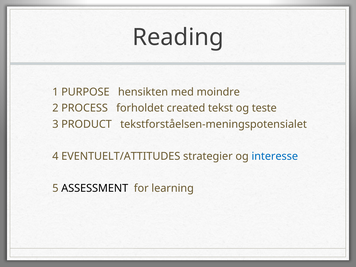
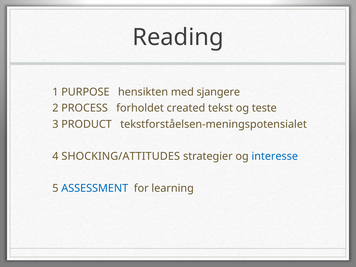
moindre: moindre -> sjangere (218, 92)
EVENTUELT/ATTITUDES: EVENTUELT/ATTITUDES -> SHOCKING/ATTITUDES (121, 156)
ASSESSMENT colour: black -> blue (95, 188)
